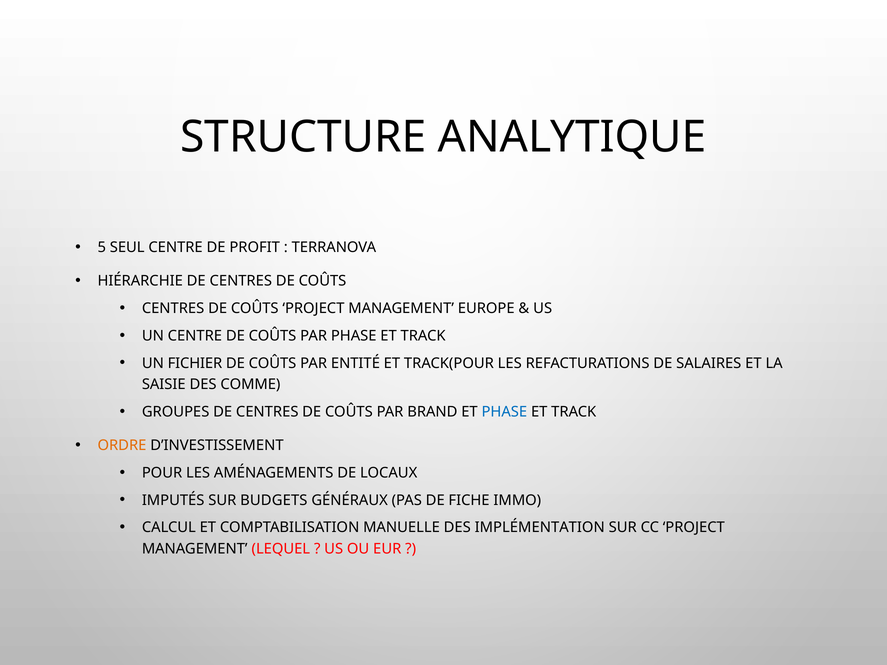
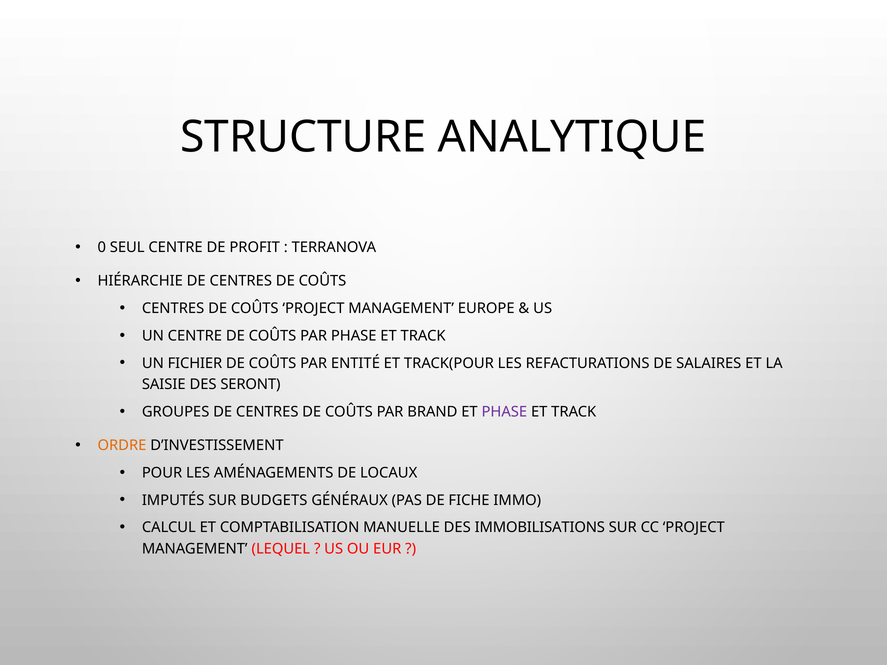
5: 5 -> 0 (102, 247)
COMME: COMME -> SERONT (250, 385)
PHASE colour: blue -> purple (504, 412)
IMPLÉMENTATION: IMPLÉMENTATION -> IMMOBILISATIONS (540, 528)
